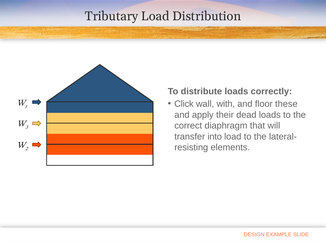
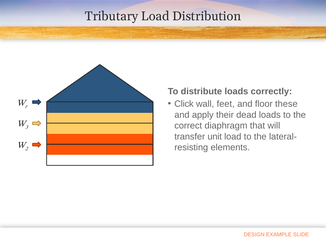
with: with -> feet (226, 104)
into: into -> unit (215, 137)
